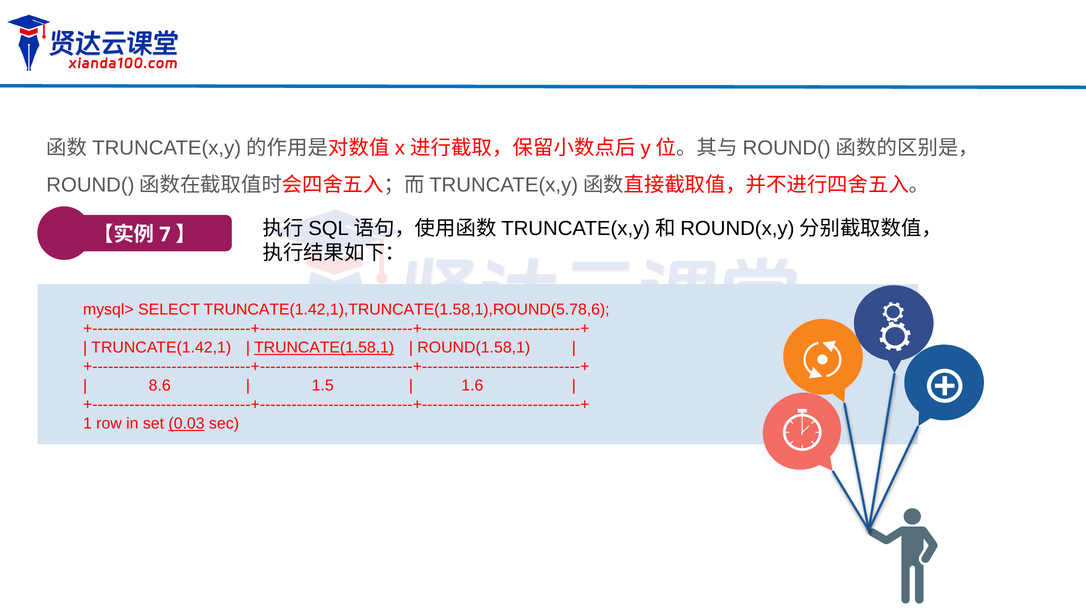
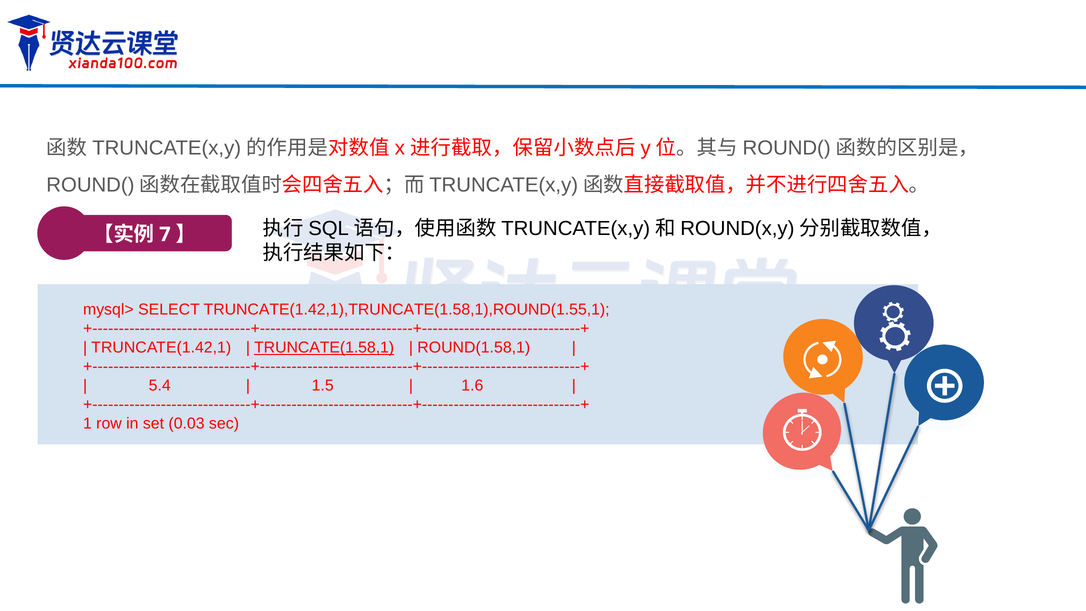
TRUNCATE(1.42,1),TRUNCATE(1.58,1),ROUND(5.78,6: TRUNCATE(1.42,1),TRUNCATE(1.58,1),ROUND(5.78,6 -> TRUNCATE(1.42,1),TRUNCATE(1.58,1),ROUND(1.55,1 (407, 309)
8.6: 8.6 -> 5.4 (160, 386)
0.03 underline: present -> none (187, 424)
